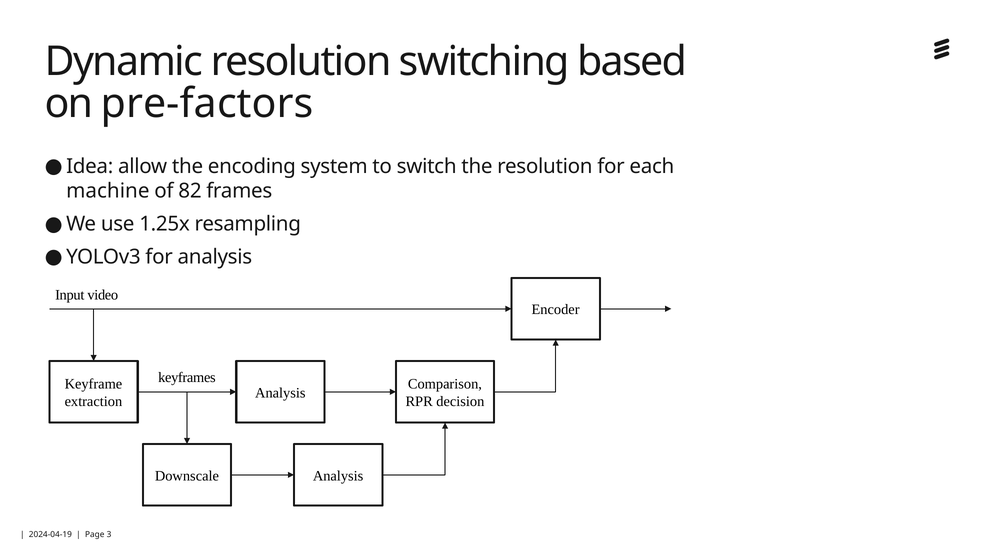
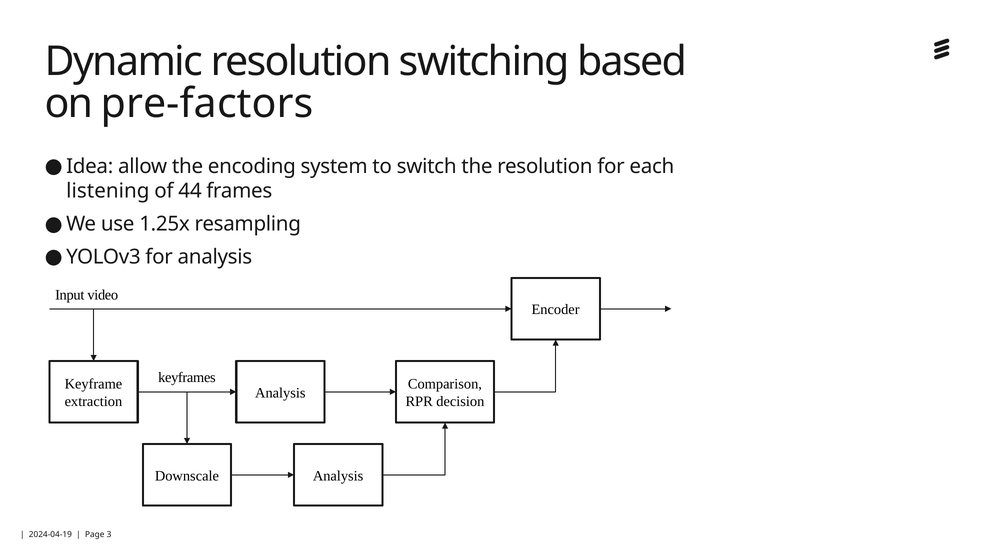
machine: machine -> listening (108, 191)
82: 82 -> 44 (190, 191)
